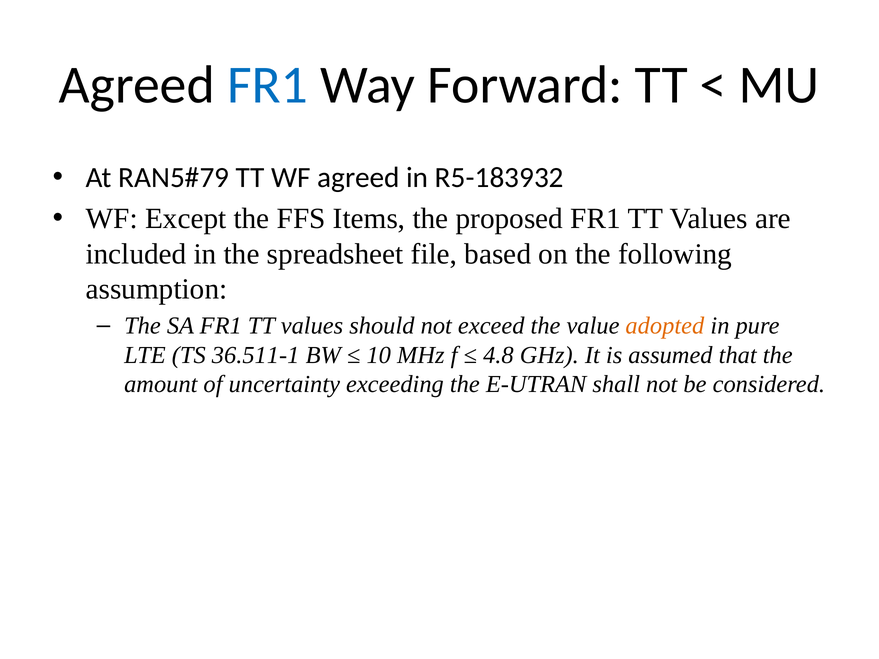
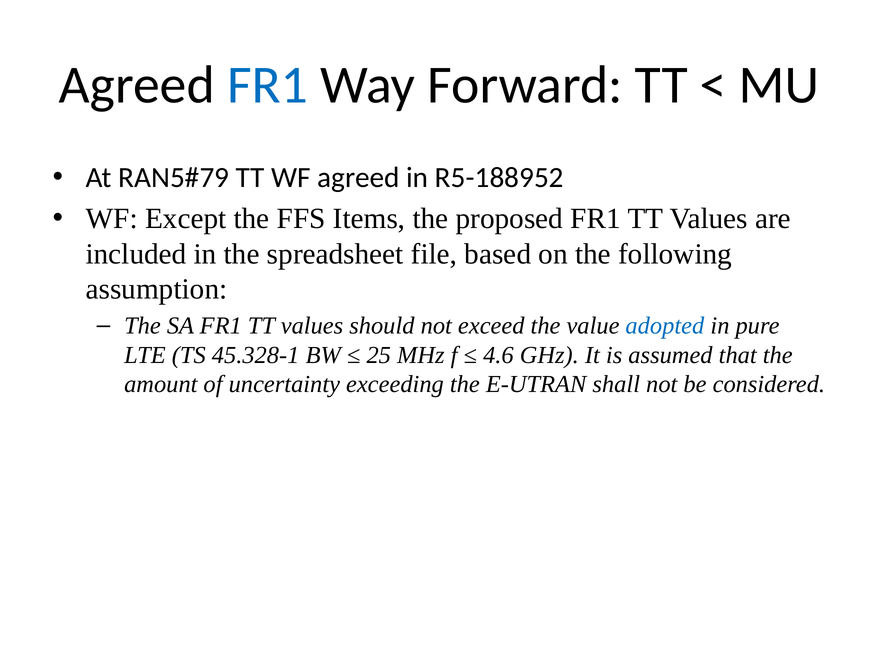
R5-183932: R5-183932 -> R5-188952 (499, 178)
adopted colour: orange -> blue (665, 326)
36.511-1: 36.511-1 -> 45.328-1 (256, 355)
10: 10 -> 25 (379, 355)
4.8: 4.8 -> 4.6 (498, 355)
